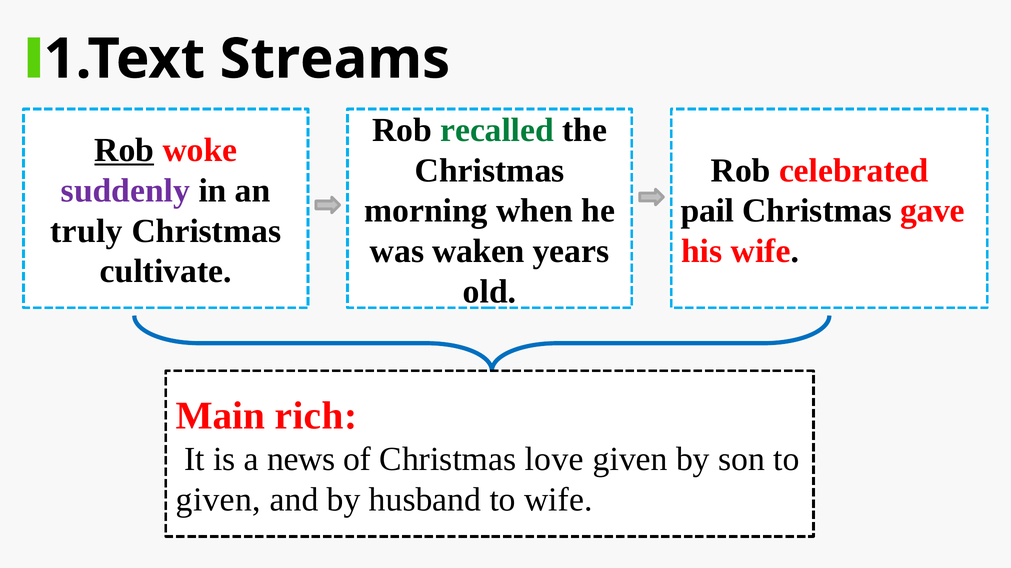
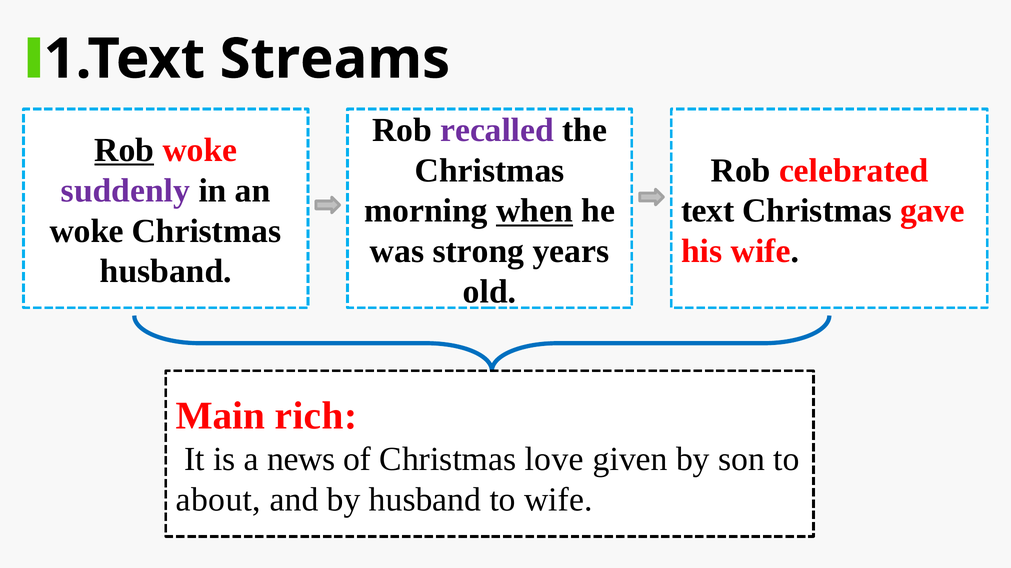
recalled colour: green -> purple (497, 130)
when underline: none -> present (534, 211)
pail: pail -> text (708, 211)
truly: truly -> woke (87, 231)
waken: waken -> strong (478, 251)
cultivate: cultivate -> husband (166, 272)
given: given -> about (218, 500)
